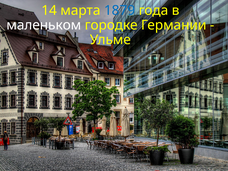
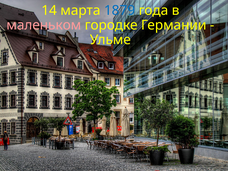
маленьком colour: white -> pink (44, 25)
